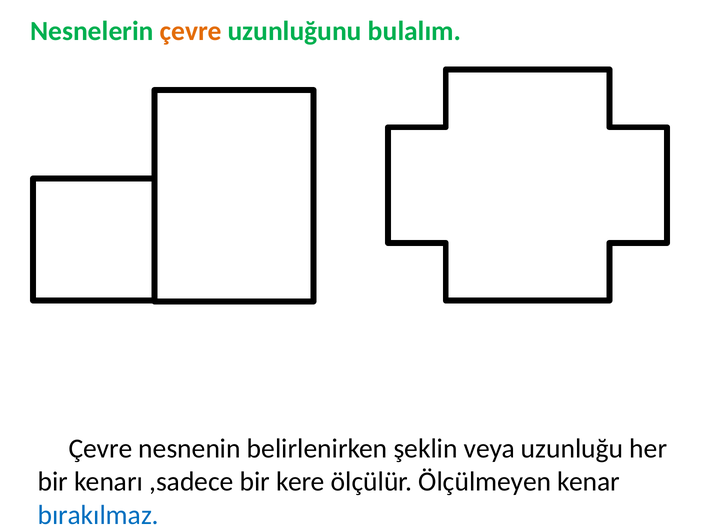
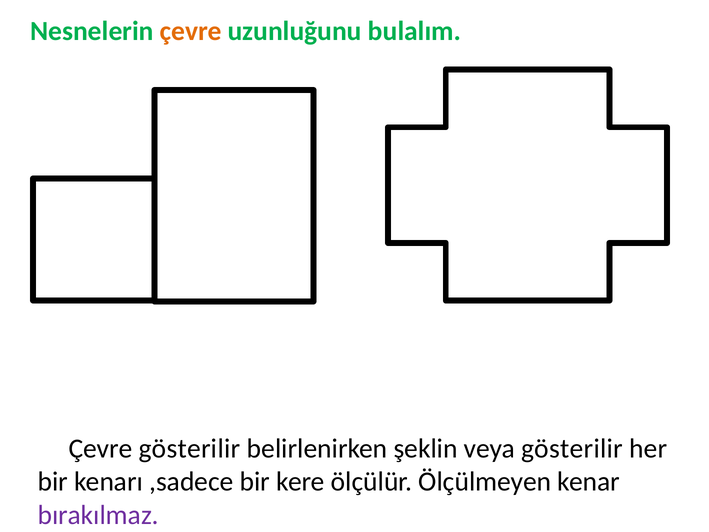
Çevre nesnenin: nesnenin -> gösterilir (189, 448)
veya uzunluğu: uzunluğu -> gösterilir (572, 448)
bırakılmaz colour: blue -> purple (98, 515)
